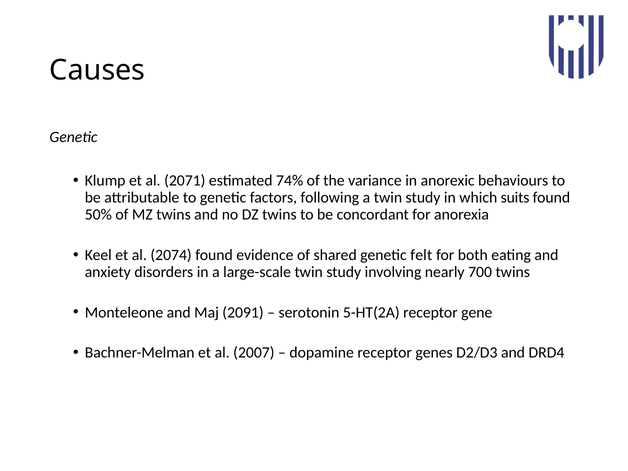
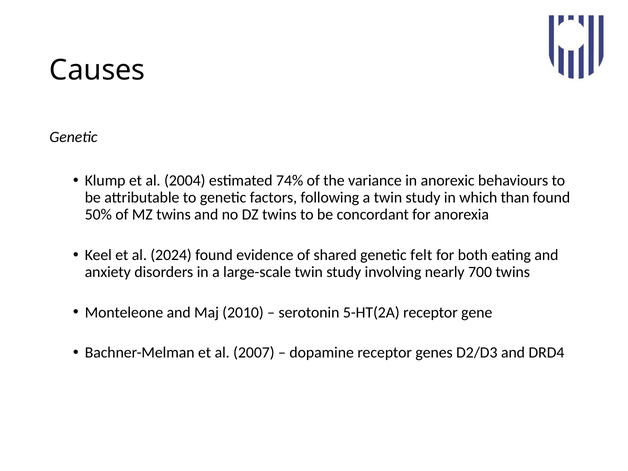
2071: 2071 -> 2004 (185, 181)
suits: suits -> than (515, 198)
2074: 2074 -> 2024 (171, 255)
2091: 2091 -> 2010 (243, 312)
